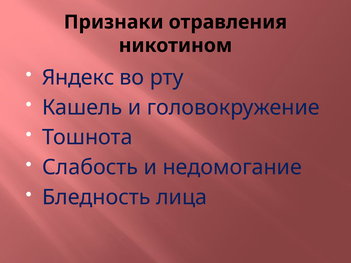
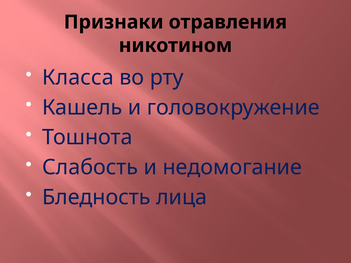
Яндекс: Яндекс -> Класса (78, 78)
